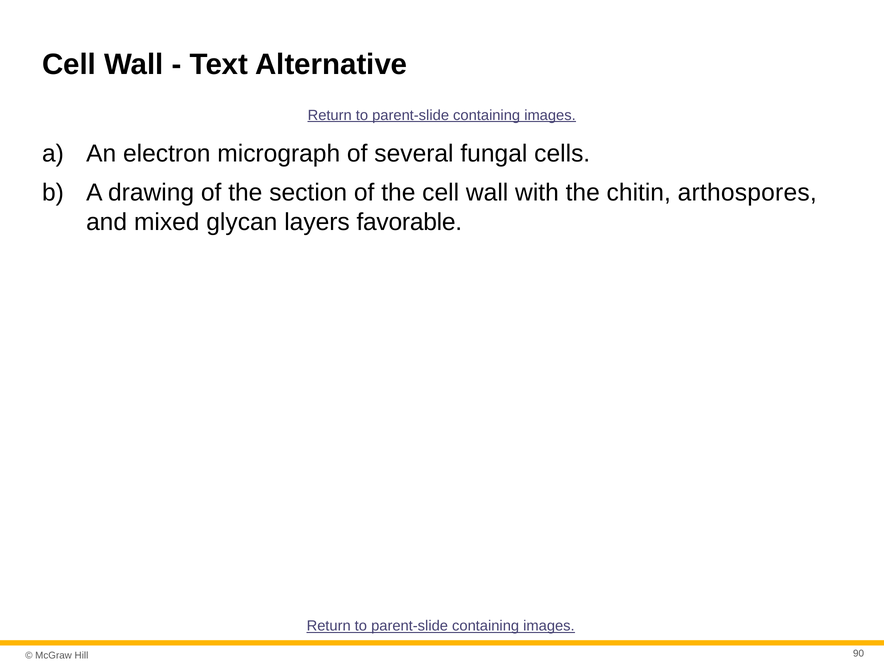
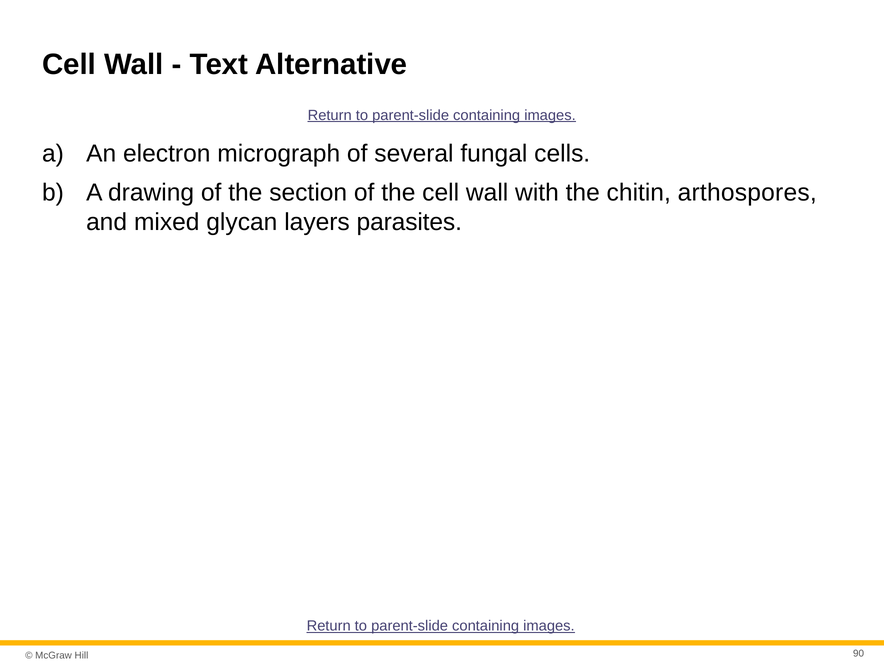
favorable: favorable -> parasites (409, 222)
